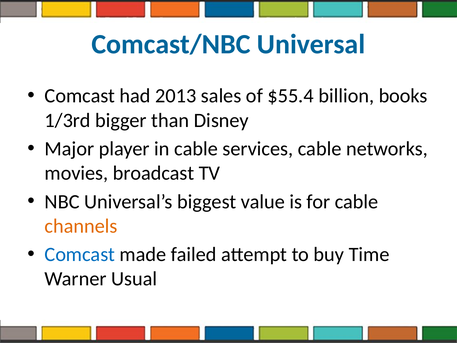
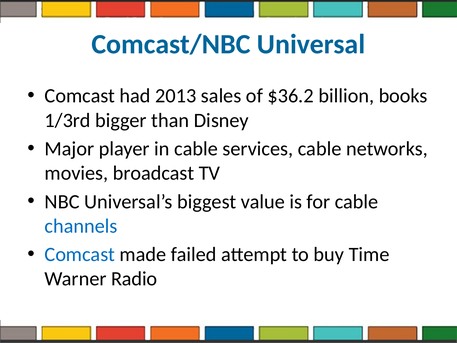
$55.4: $55.4 -> $36.2 (291, 96)
channels colour: orange -> blue (81, 226)
Usual: Usual -> Radio (134, 279)
